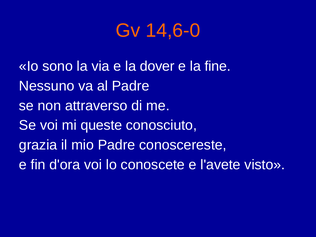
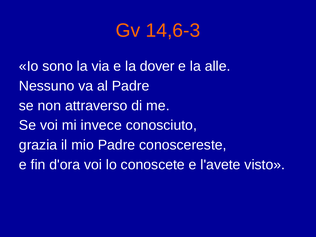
14,6-0: 14,6-0 -> 14,6-3 (173, 31)
fine: fine -> alle (218, 66)
queste: queste -> invece (101, 125)
